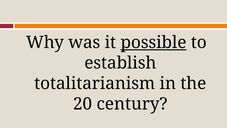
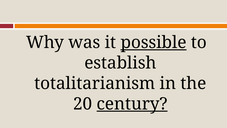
century underline: none -> present (132, 104)
